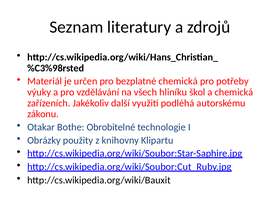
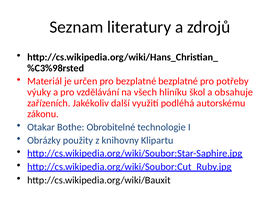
bezplatné chemická: chemická -> bezplatné (178, 81)
a chemická: chemická -> obsahuje (234, 92)
